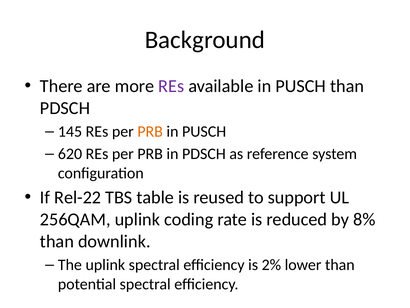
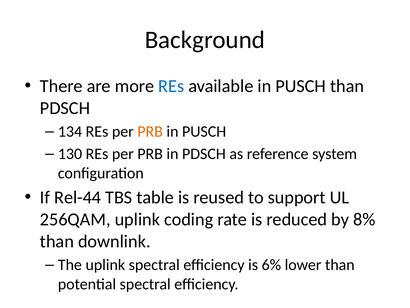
REs colour: purple -> blue (171, 86)
145: 145 -> 134 (70, 131)
620: 620 -> 130 (70, 154)
Rel-22: Rel-22 -> Rel-44 (78, 197)
2%: 2% -> 6% (271, 265)
